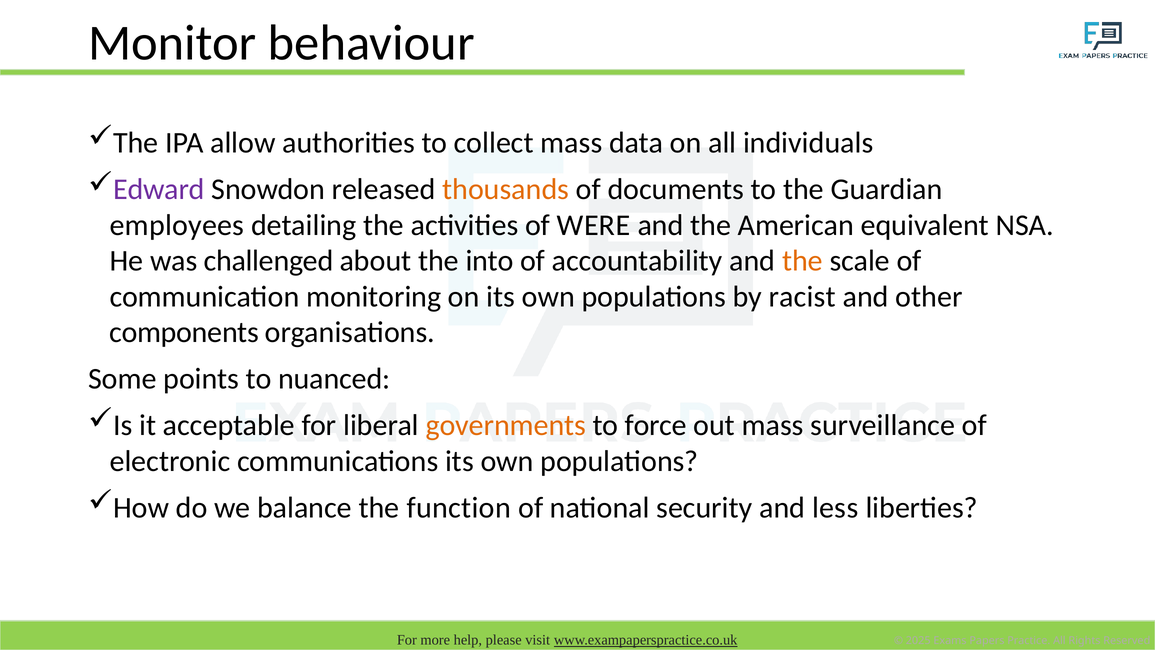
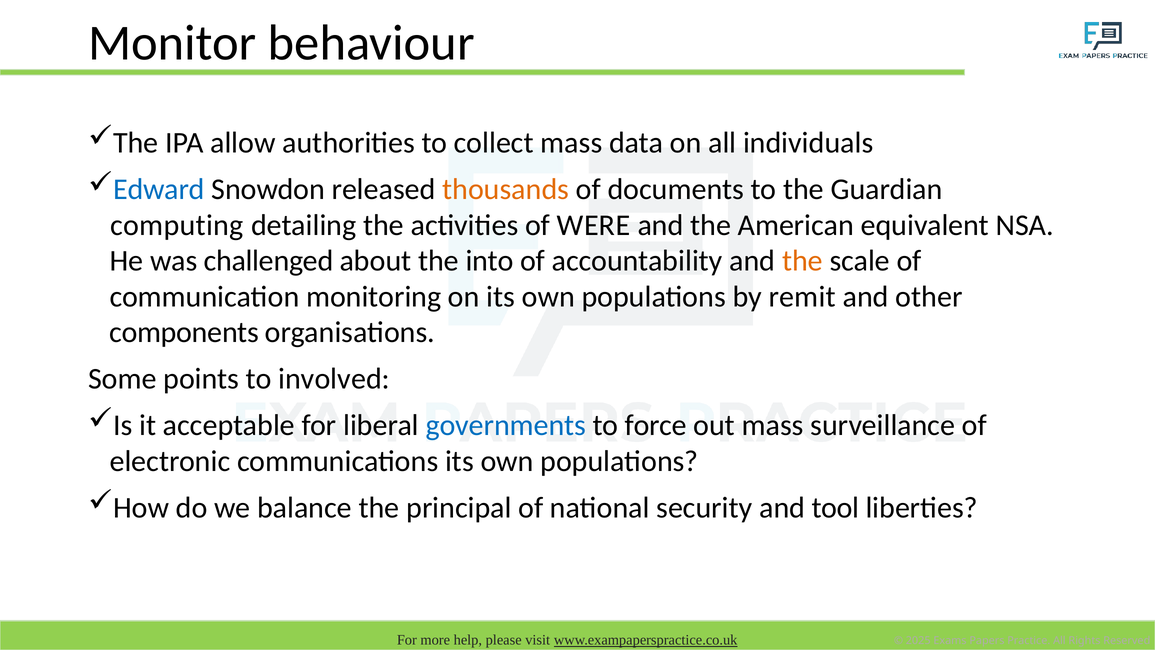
Edward colour: purple -> blue (159, 189)
employees: employees -> computing (177, 225)
racist: racist -> remit (802, 296)
nuanced: nuanced -> involved (334, 379)
governments colour: orange -> blue (506, 425)
function: function -> principal (459, 507)
less: less -> tool (835, 507)
